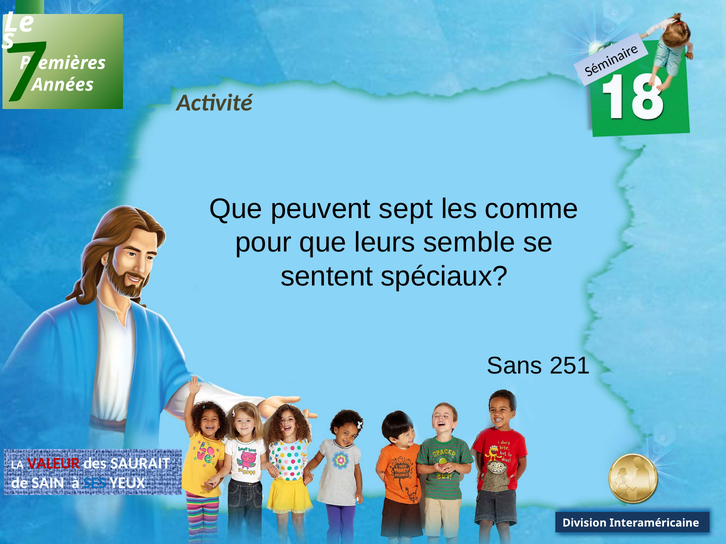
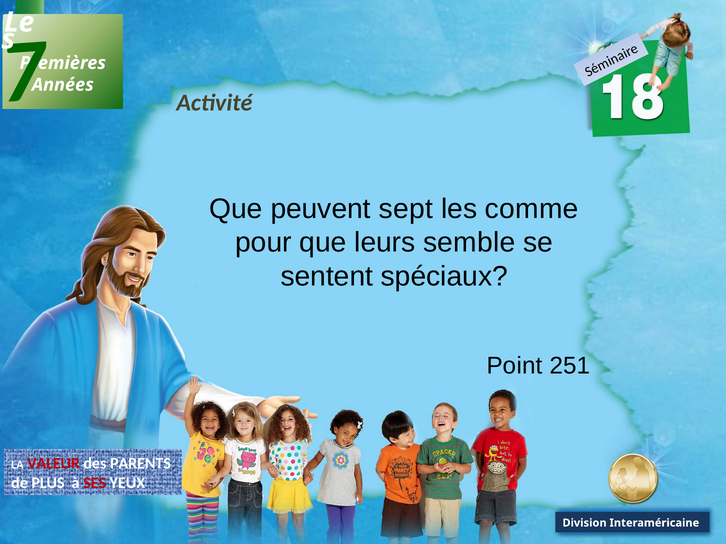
Sans: Sans -> Point (515, 366)
SAURAIT: SAURAIT -> PARENTS (140, 464)
SAIN: SAIN -> PLUS (48, 483)
SES colour: blue -> red (95, 483)
